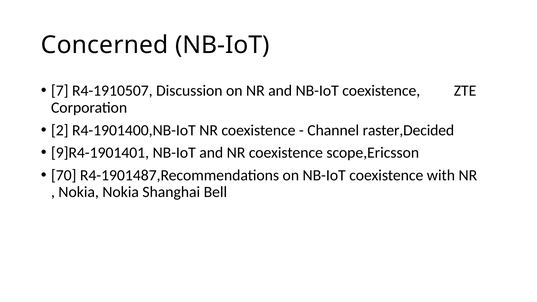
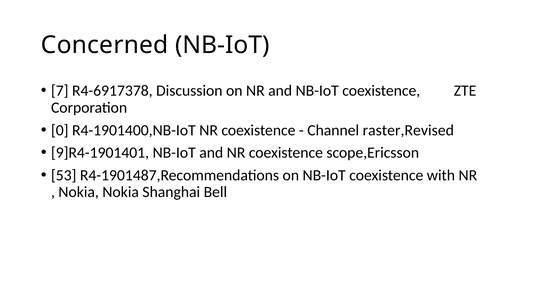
R4-1910507: R4-1910507 -> R4-6917378 (112, 91)
2: 2 -> 0 (60, 130)
raster,Decided: raster,Decided -> raster,Revised (408, 130)
70: 70 -> 53 (64, 175)
